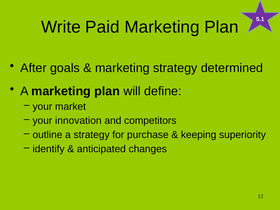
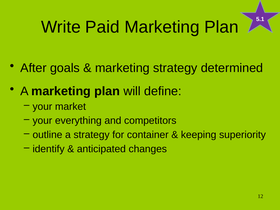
innovation: innovation -> everything (78, 121)
purchase: purchase -> container (148, 135)
